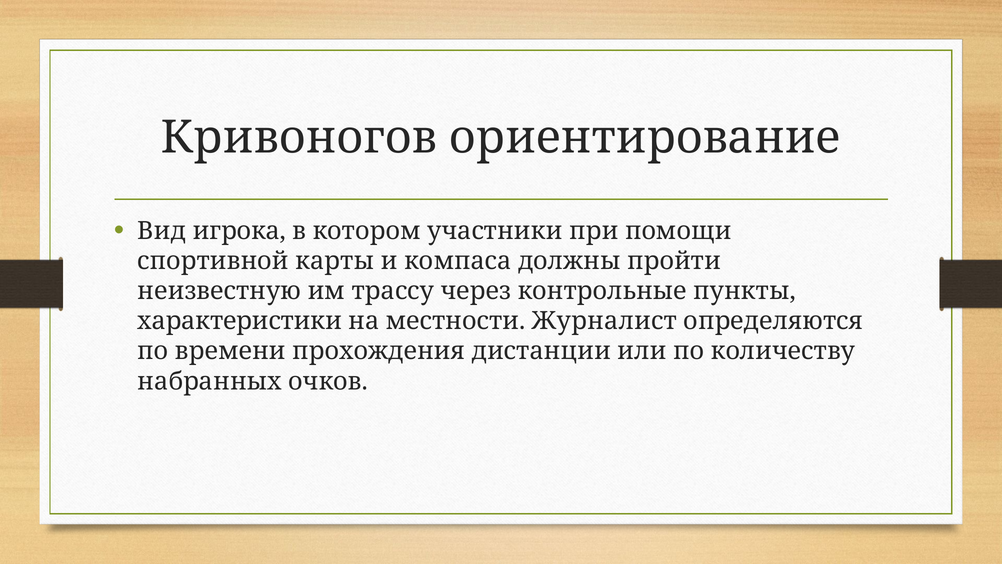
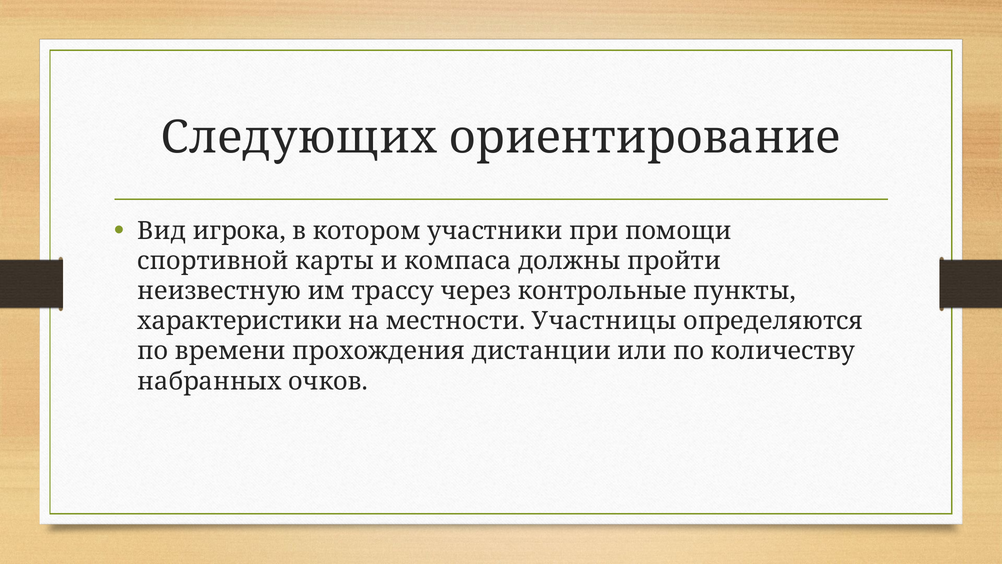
Кривоногов: Кривоногов -> Следующих (299, 137)
Журналист: Журналист -> Участницы (604, 321)
